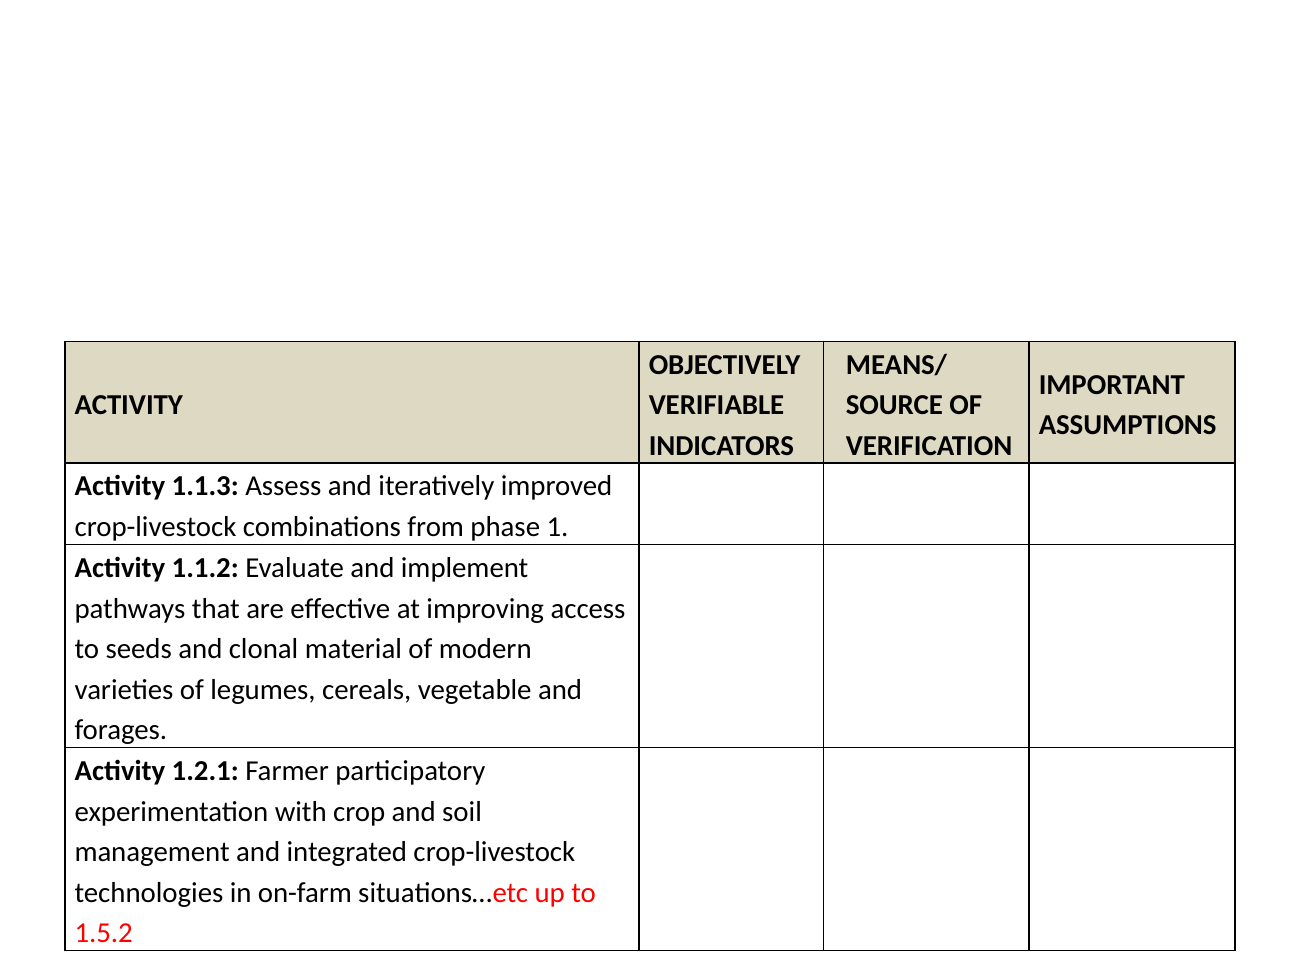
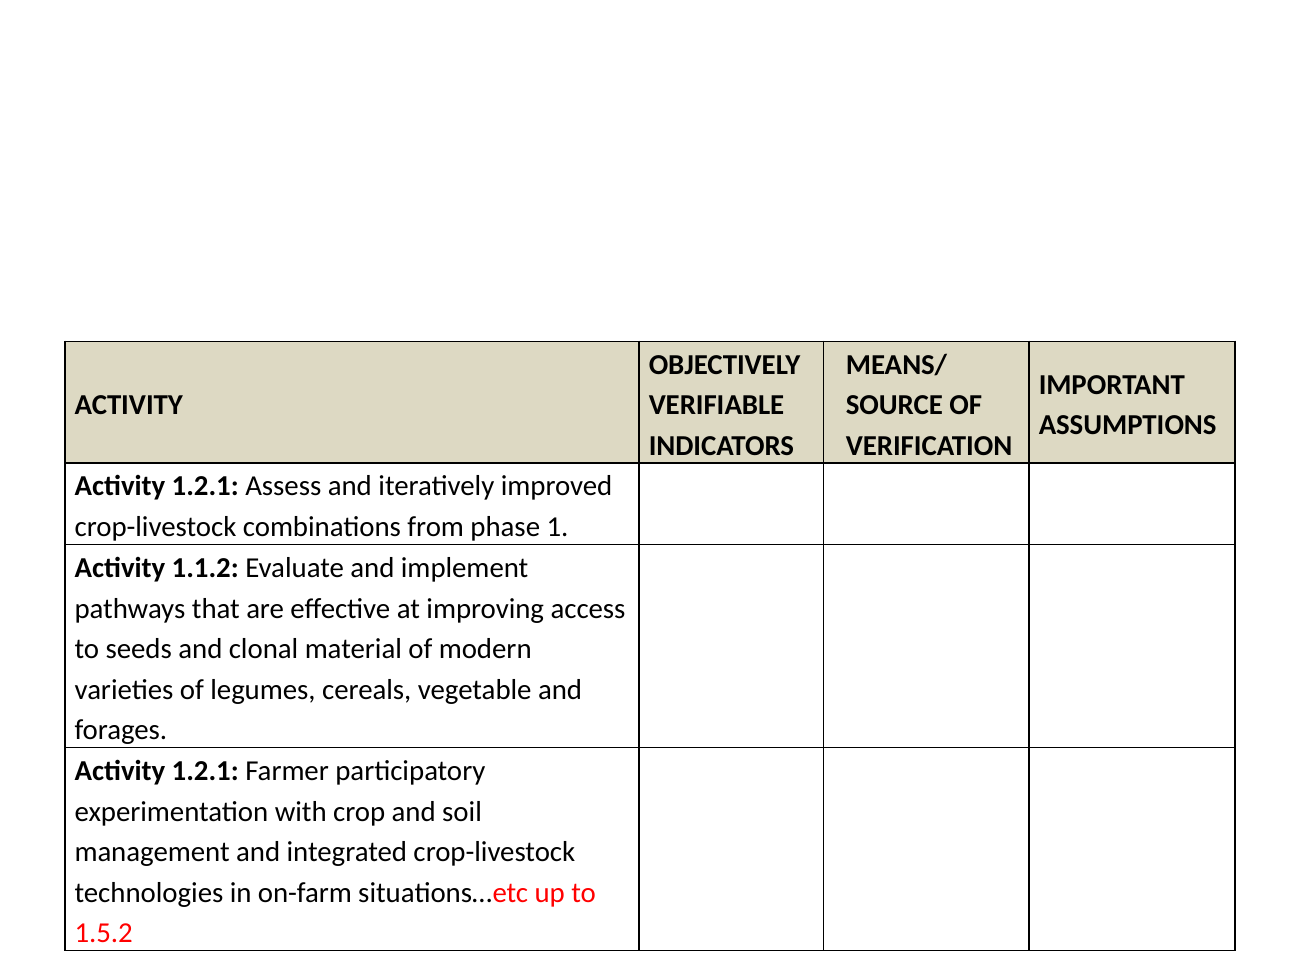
1.1.3: 1.1.3 -> 1.2.1 (205, 486)
